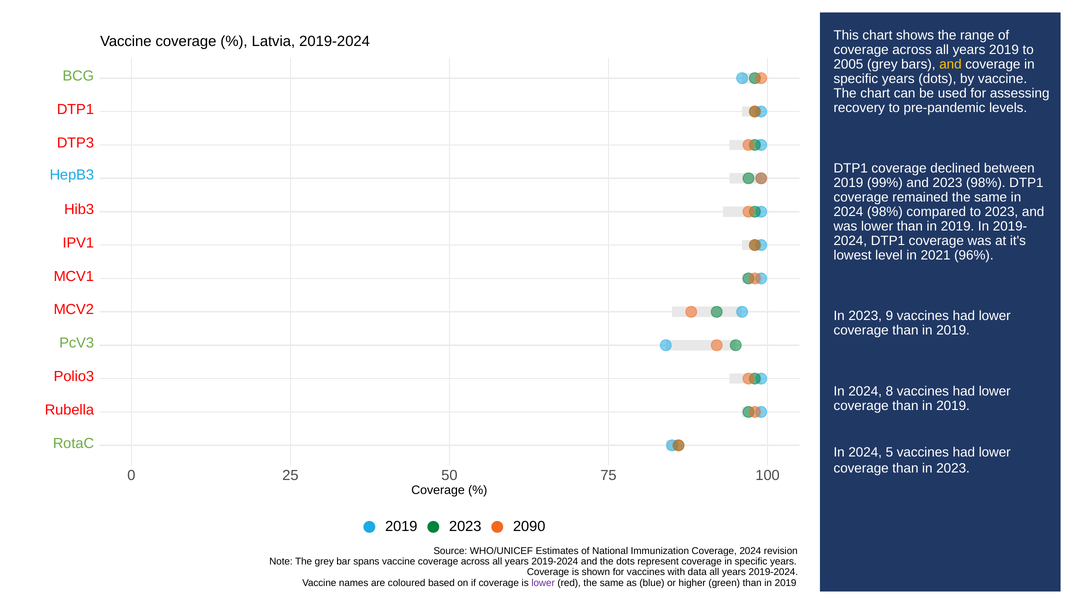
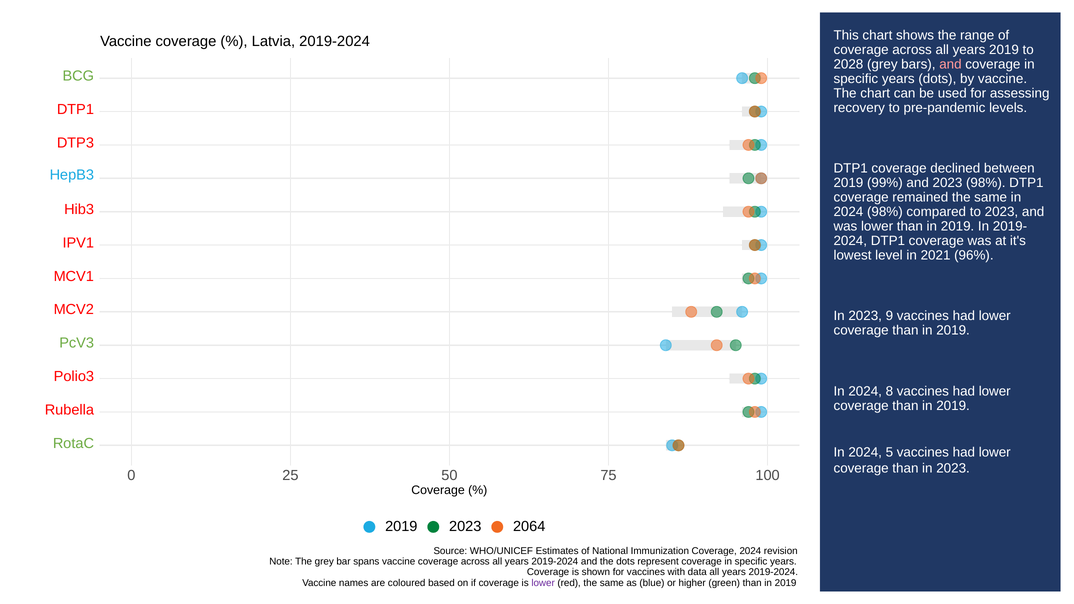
2005: 2005 -> 2028 (848, 64)
and colour: yellow -> pink (950, 64)
2090: 2090 -> 2064 (529, 526)
